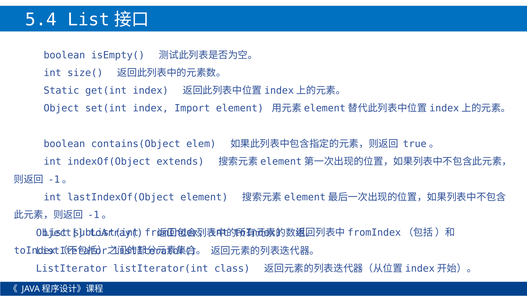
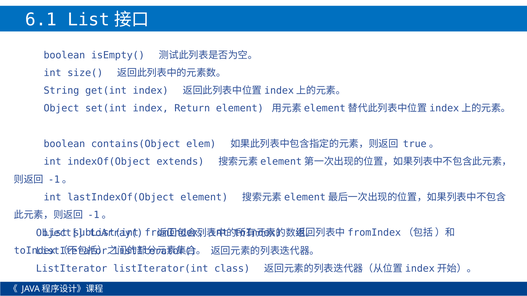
5.4: 5.4 -> 6.1 (41, 20)
Static: Static -> String (61, 91)
Import: Import -> Return (192, 109)
